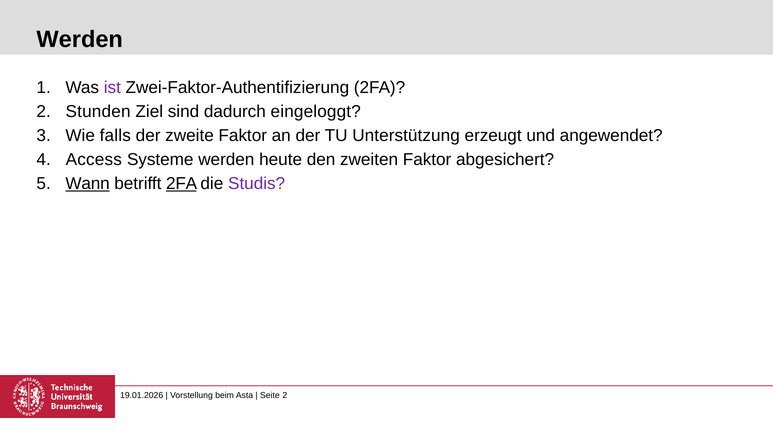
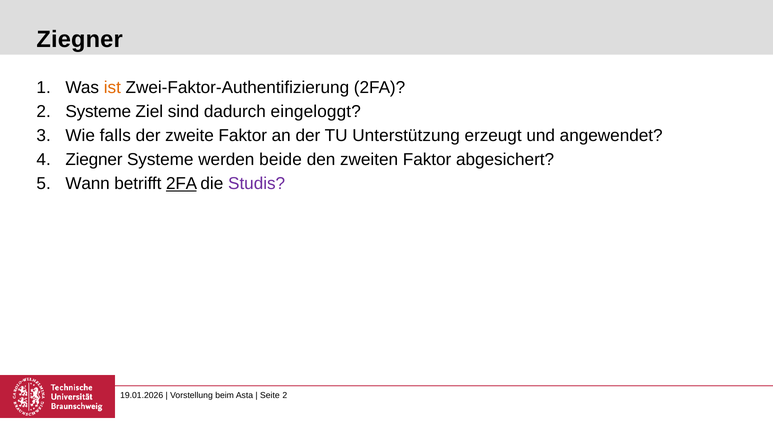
Werden: Werden -> Ziegner (80, 39)
ist colour: purple -> orange (112, 88)
Stunden: Stunden -> Systeme (98, 112)
Access: Access -> Ziegner (94, 160)
heute: heute -> beide (281, 160)
Wann underline: present -> none (88, 184)
